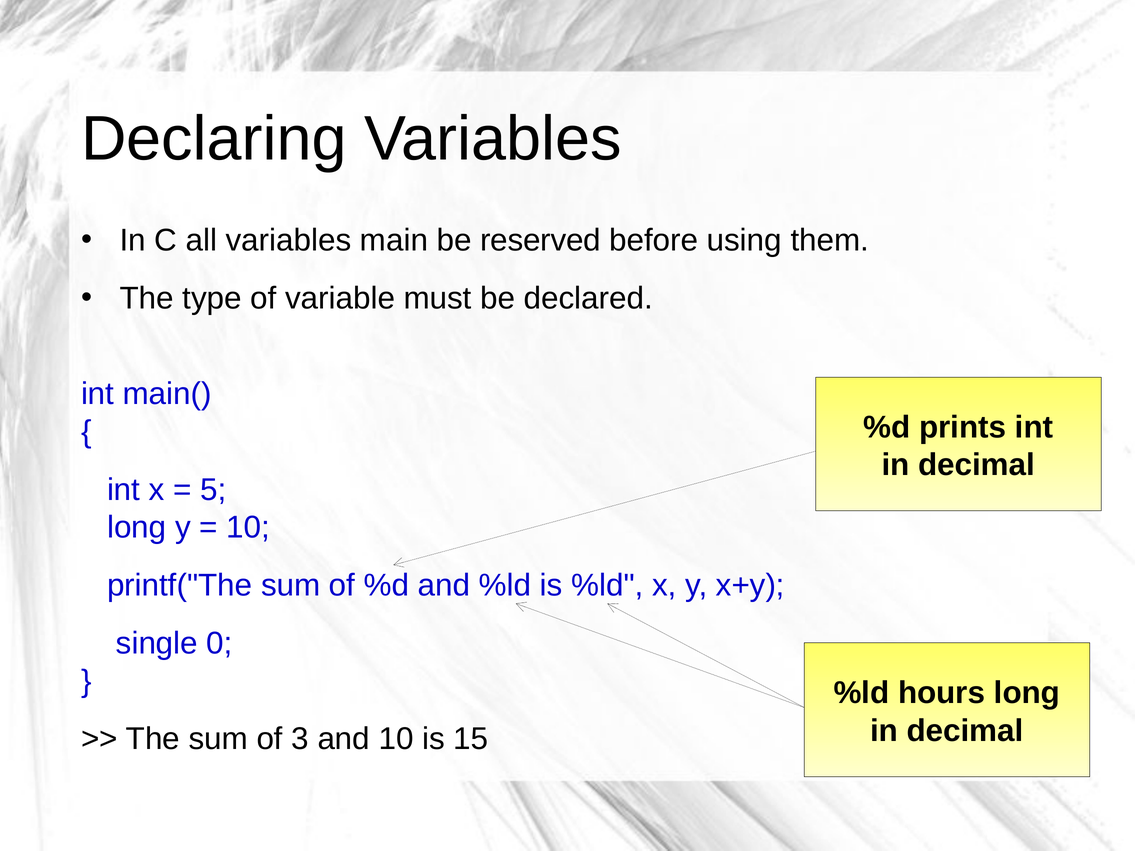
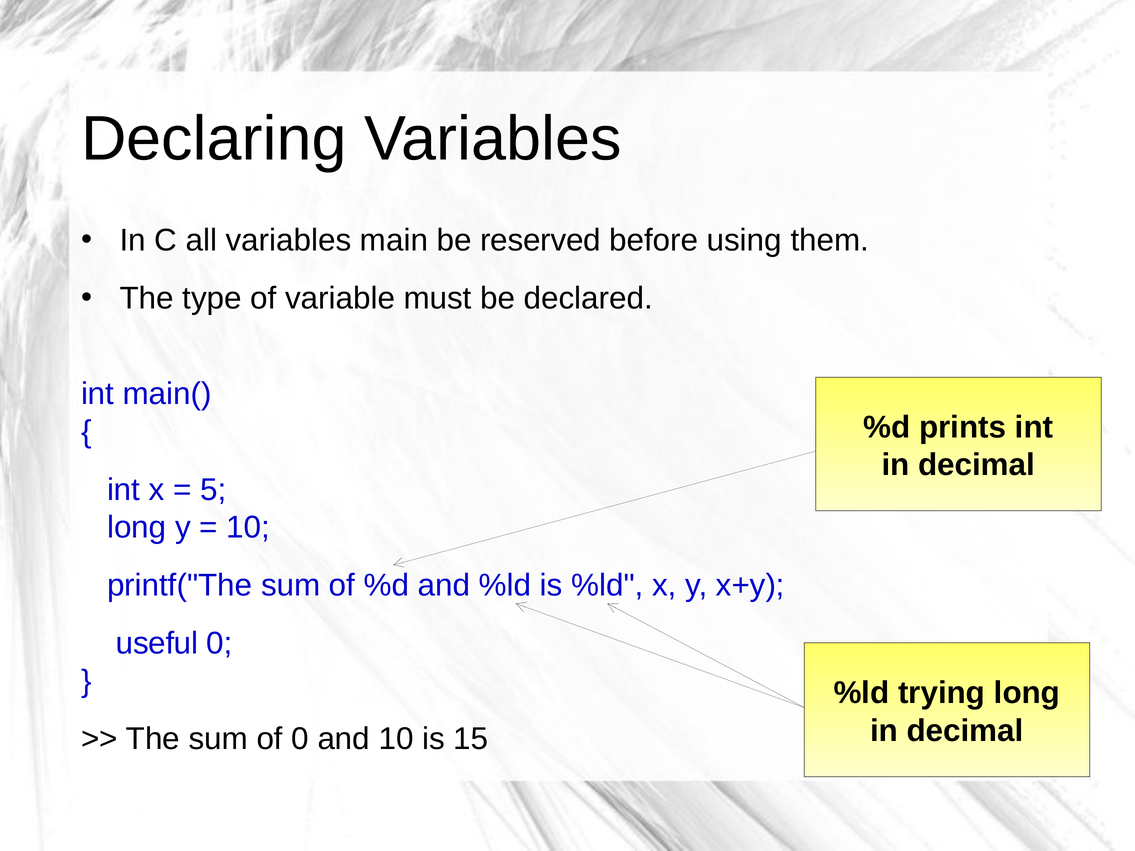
single: single -> useful (157, 644)
hours: hours -> trying (942, 693)
of 3: 3 -> 0 (300, 739)
